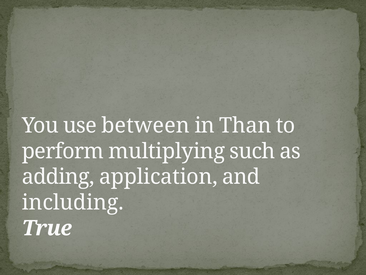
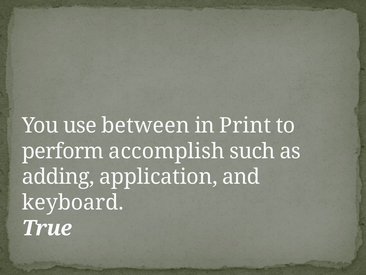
Than: Than -> Print (245, 125)
multiplying: multiplying -> accomplish (167, 151)
including: including -> keyboard (73, 202)
